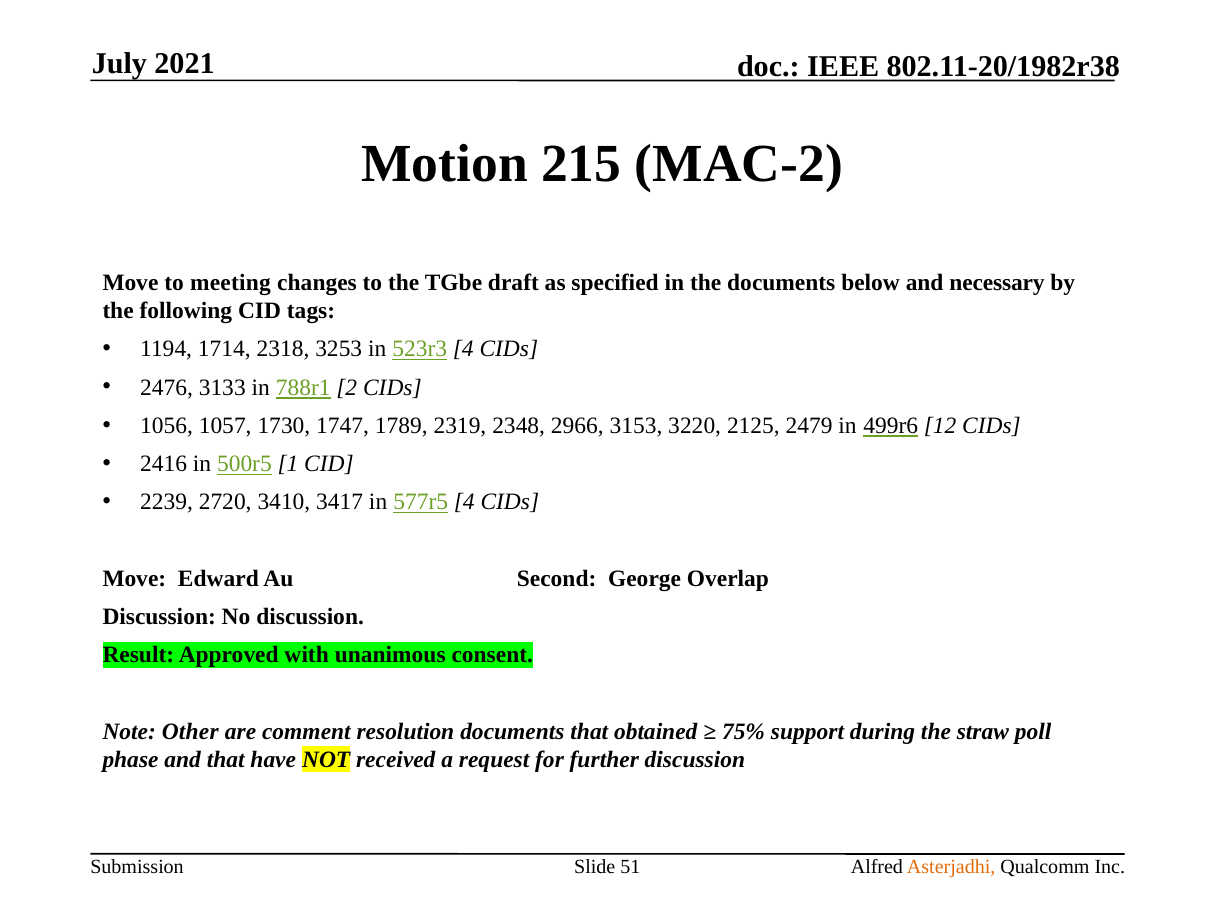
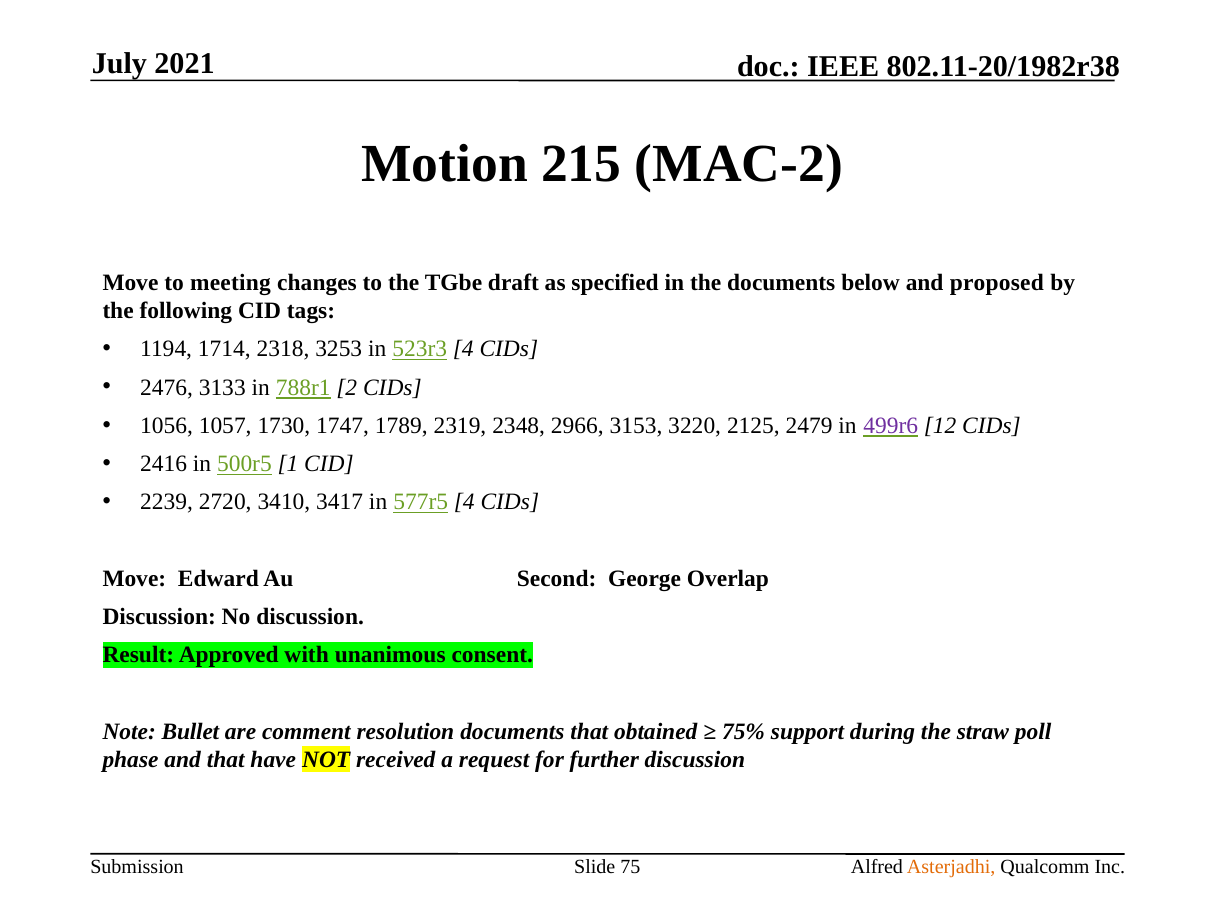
necessary: necessary -> proposed (997, 283)
499r6 colour: black -> purple (891, 426)
Other: Other -> Bullet (190, 731)
51: 51 -> 75 (630, 867)
